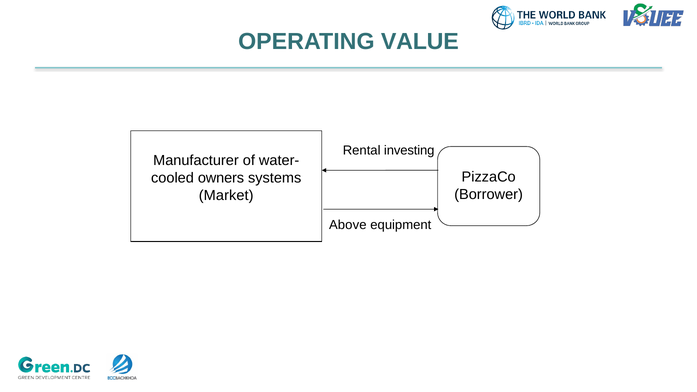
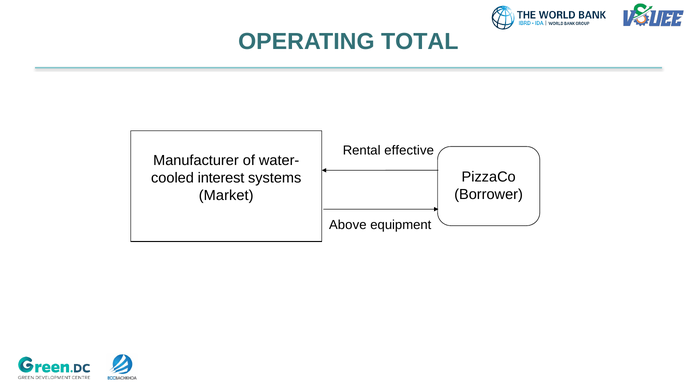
VALUE: VALUE -> TOTAL (420, 42)
investing: investing -> effective (409, 151)
owners: owners -> interest (221, 178)
